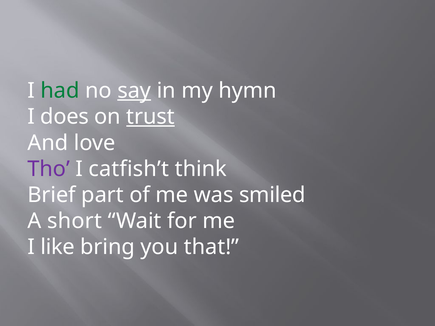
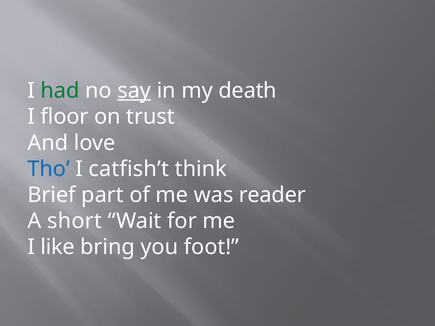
hymn: hymn -> death (248, 91)
does: does -> floor (64, 117)
trust underline: present -> none (151, 117)
Tho colour: purple -> blue (49, 169)
smiled: smiled -> reader (272, 195)
that: that -> foot (211, 247)
